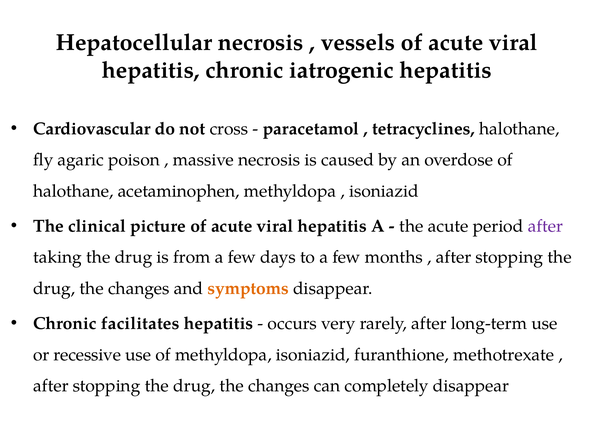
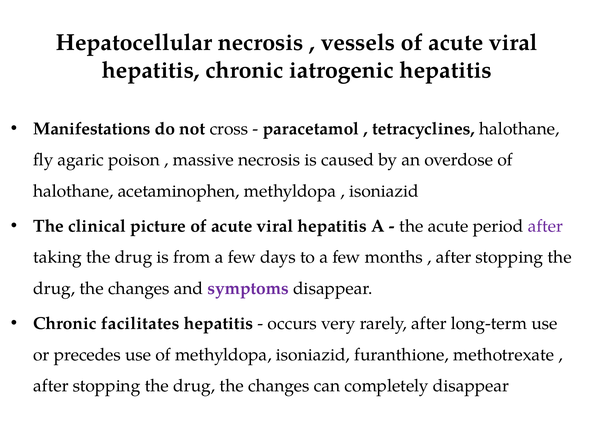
Cardiovascular: Cardiovascular -> Manifestations (92, 129)
symptoms colour: orange -> purple (248, 289)
recessive: recessive -> precedes (87, 355)
